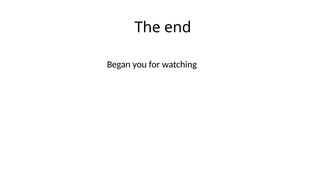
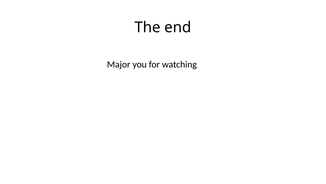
Began: Began -> Major (119, 64)
